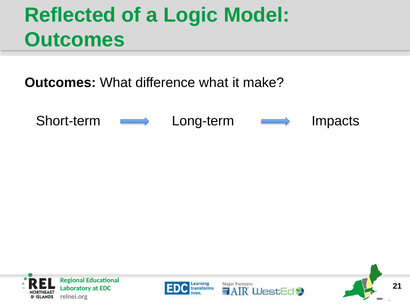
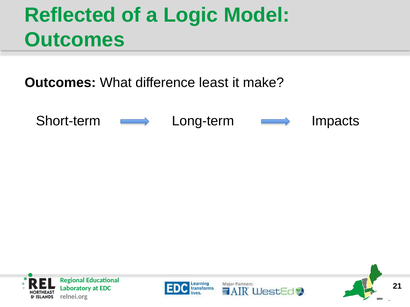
difference what: what -> least (214, 83)
